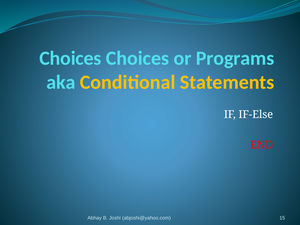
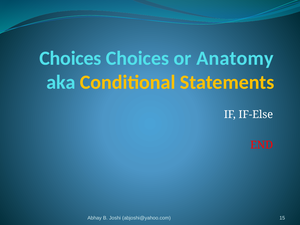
Programs: Programs -> Anatomy (235, 58)
